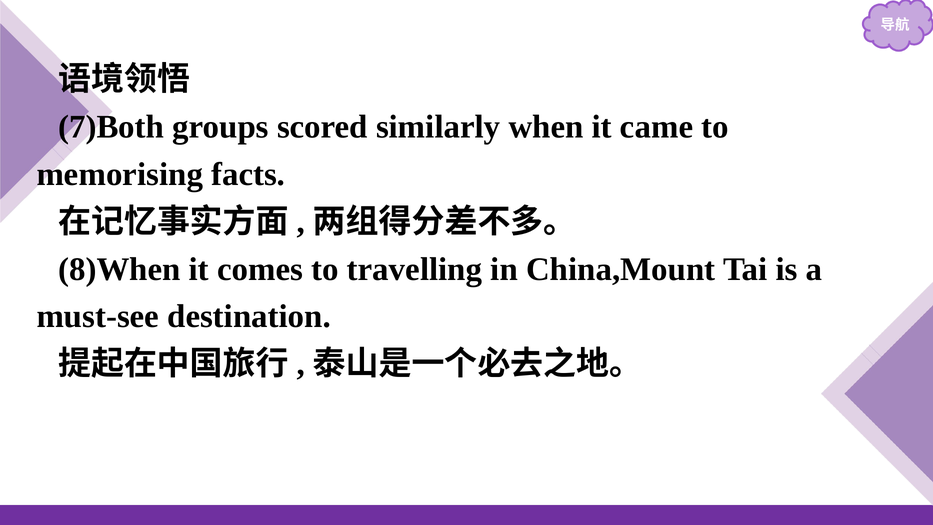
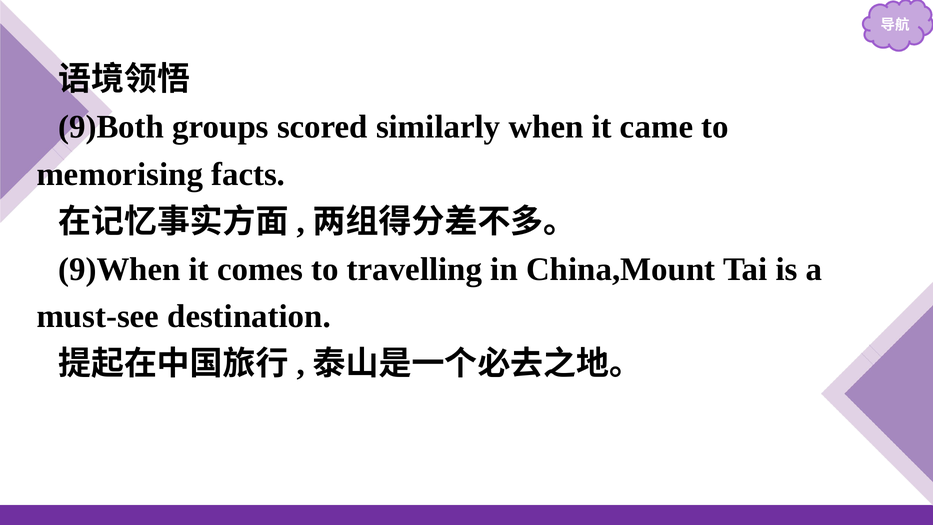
7)Both: 7)Both -> 9)Both (111, 127)
8)When: 8)When -> 9)When (119, 269)
